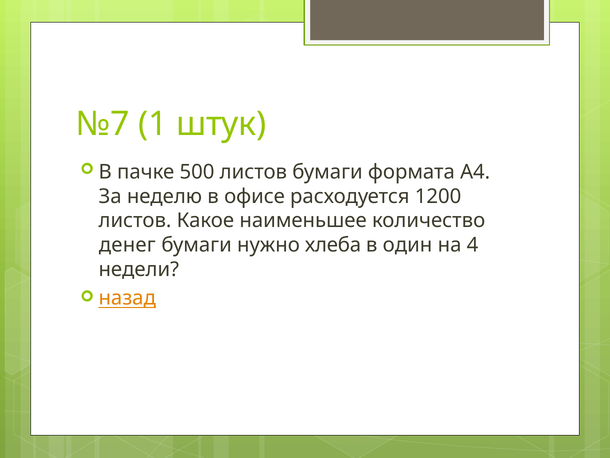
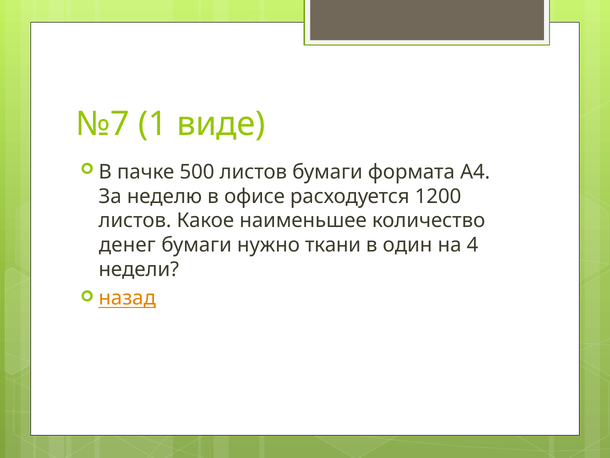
штук: штук -> виде (221, 124)
хлеба: хлеба -> ткани (333, 245)
